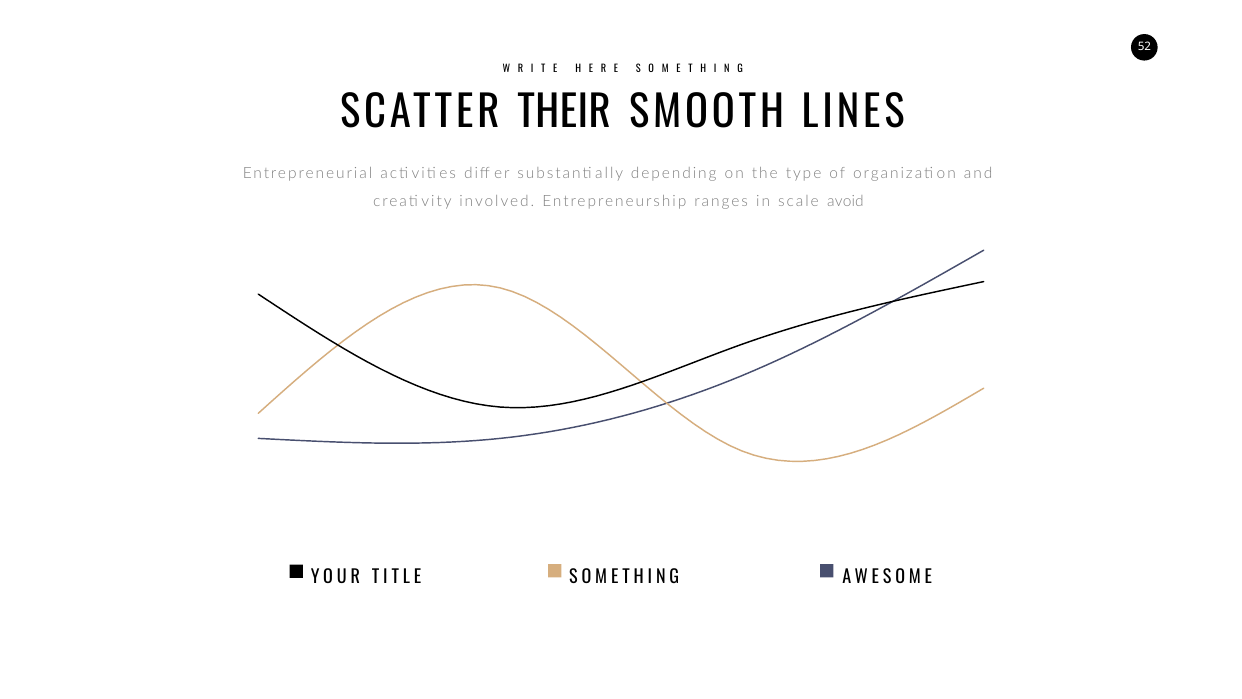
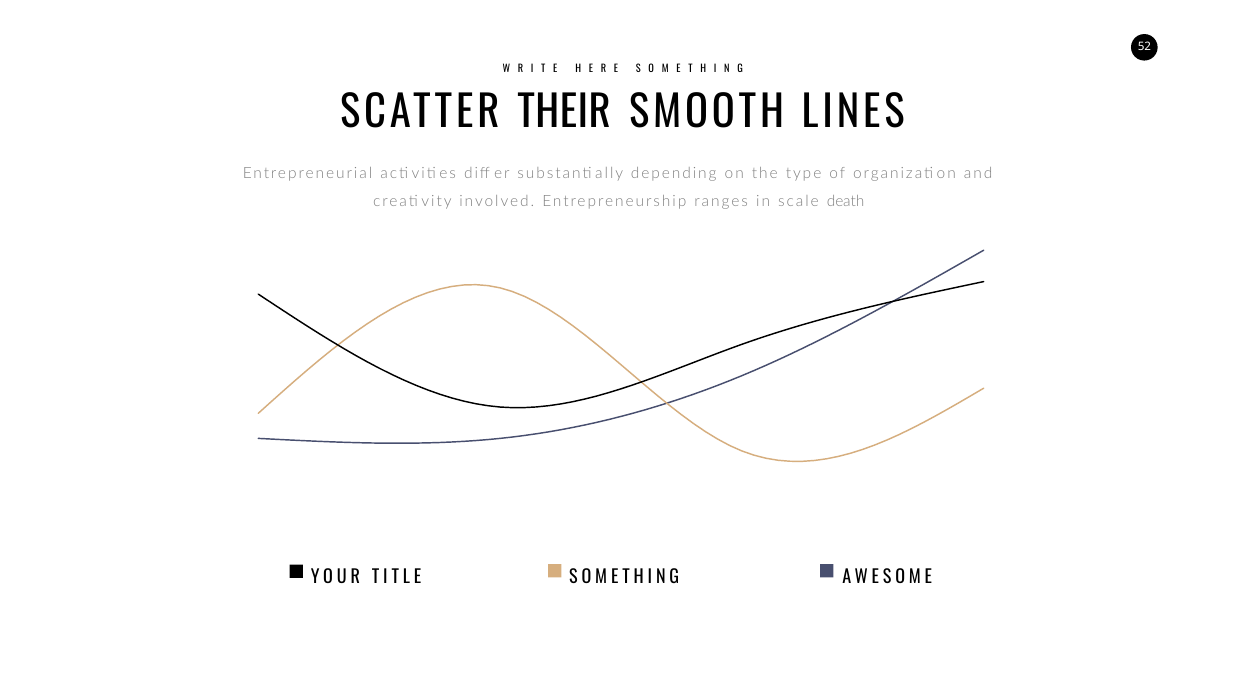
avoid: avoid -> death (846, 201)
